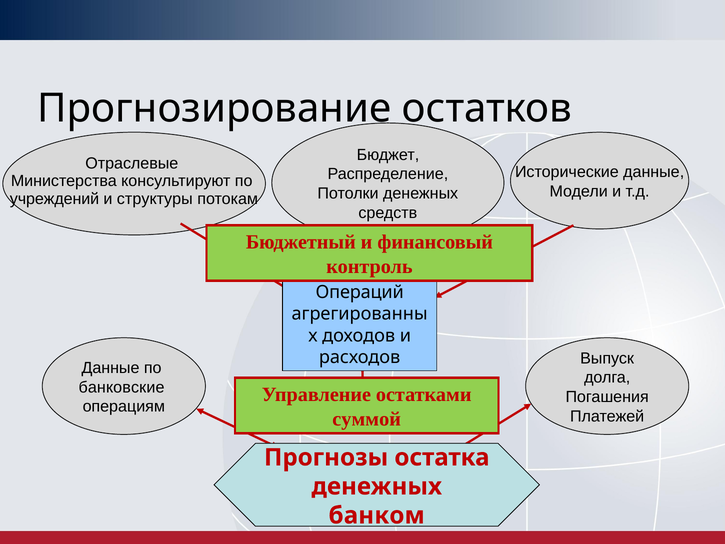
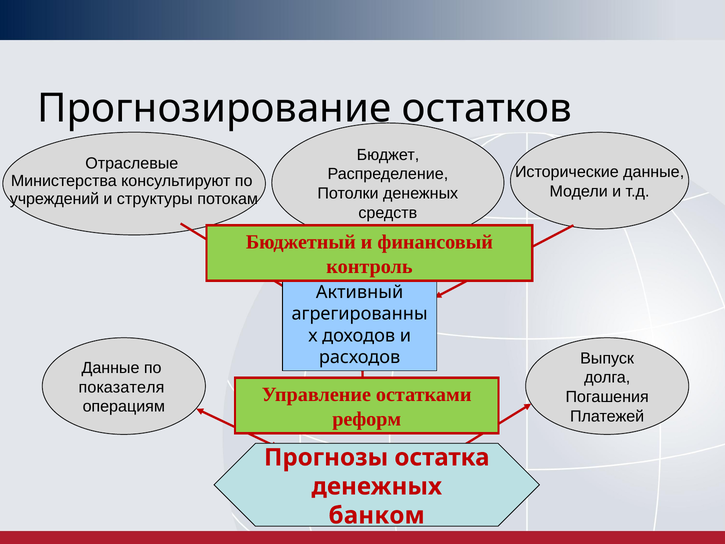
Операций: Операций -> Активный (360, 292)
банковские: банковские -> показателя (121, 387)
суммой: суммой -> реформ (367, 419)
